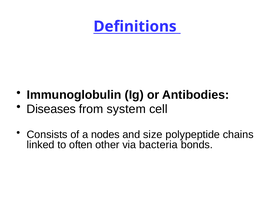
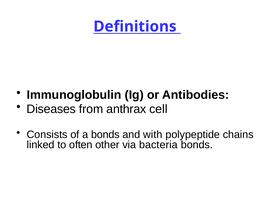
system: system -> anthrax (126, 109)
a nodes: nodes -> bonds (105, 134)
size: size -> with (153, 134)
